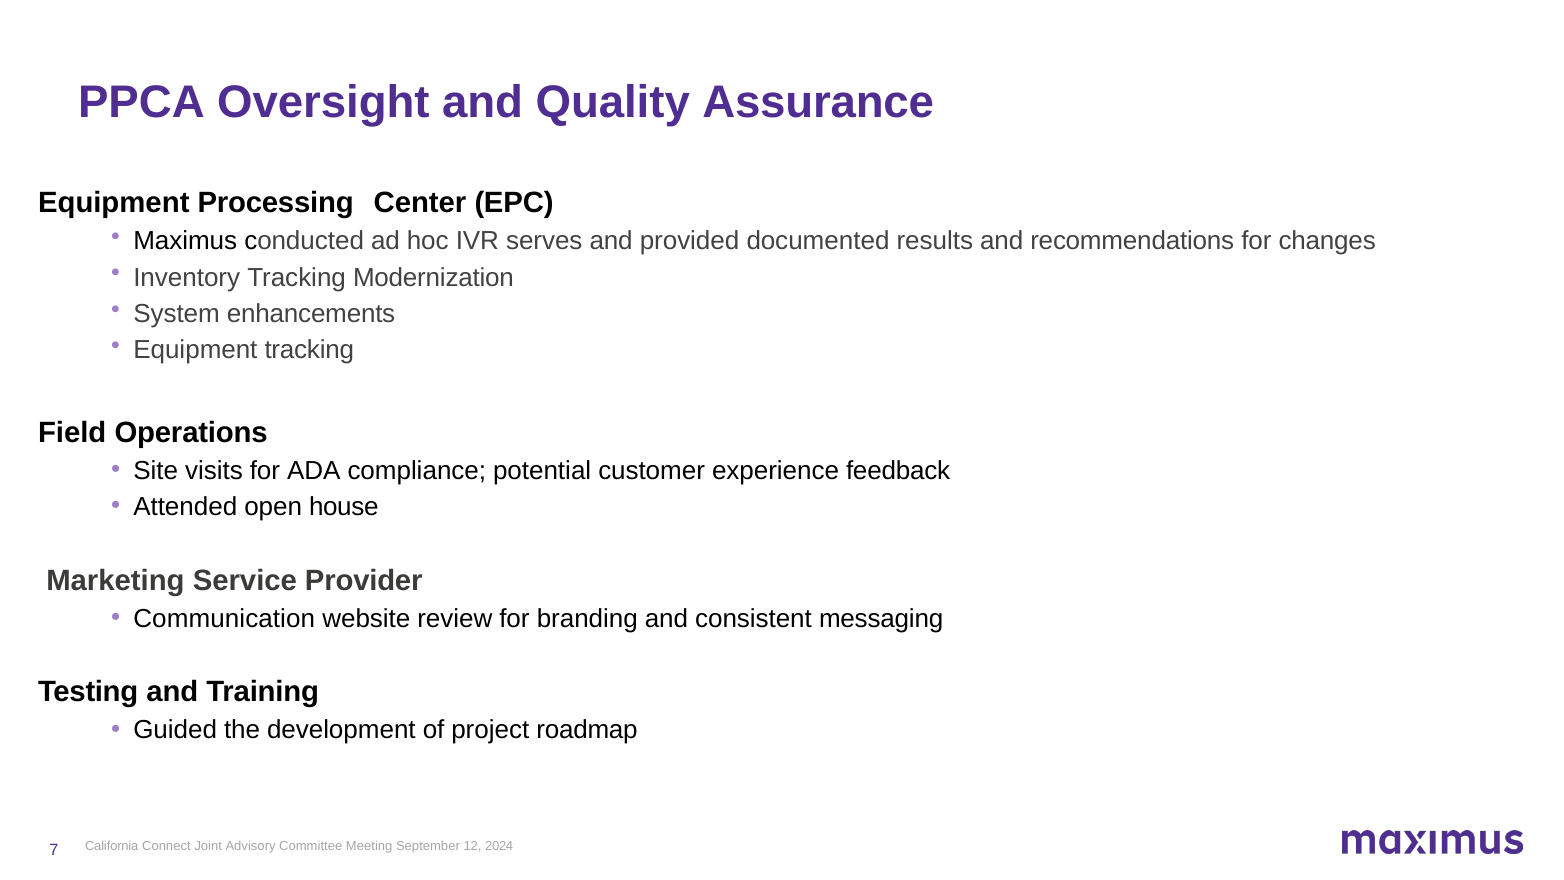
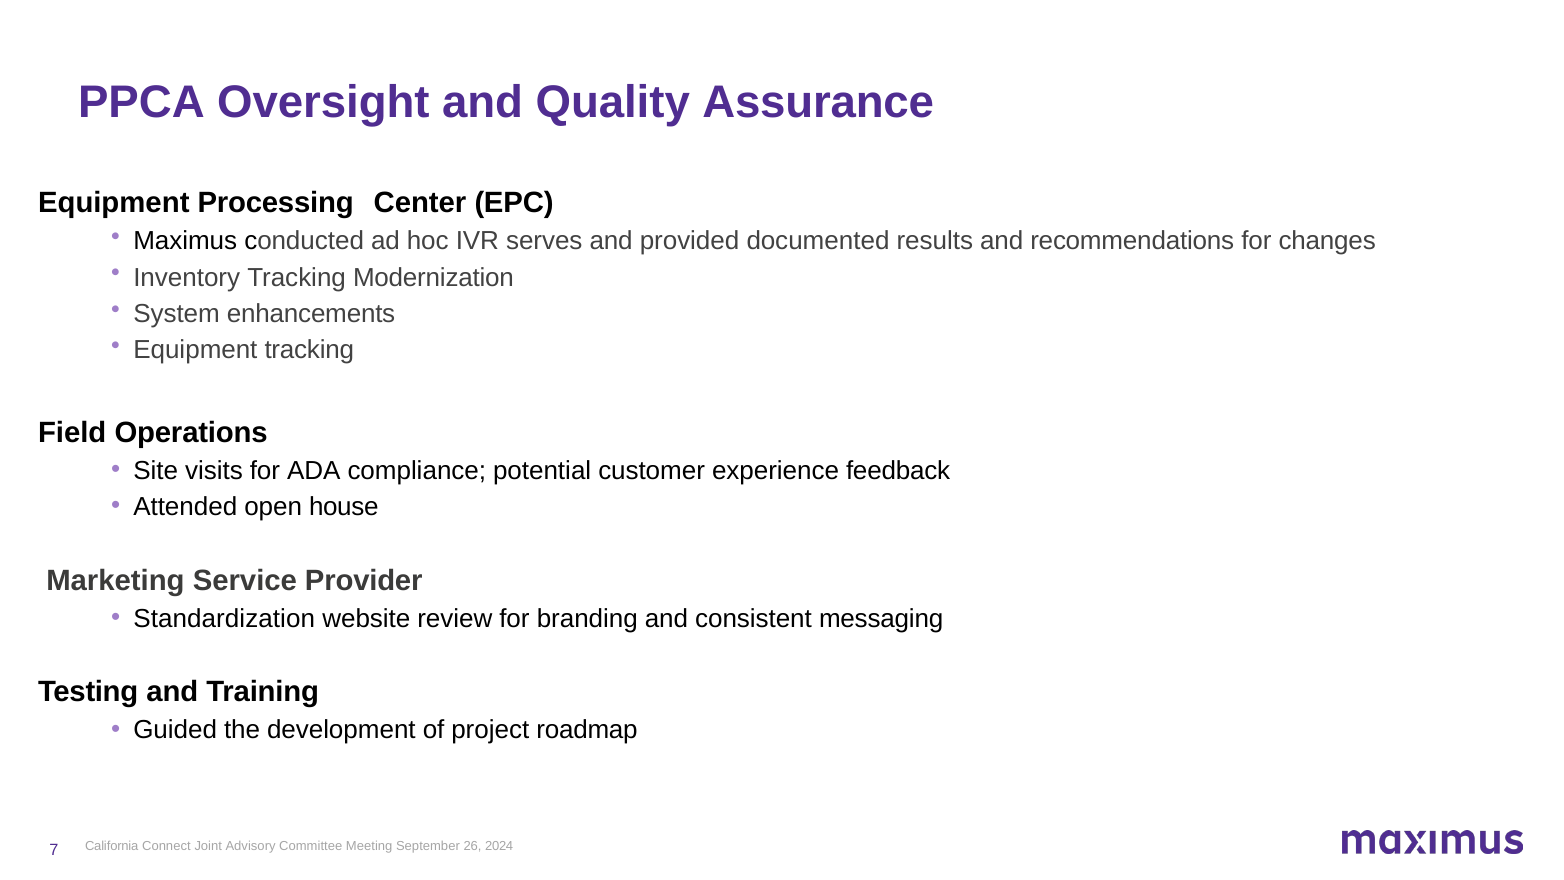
Communication: Communication -> Standardization (224, 618)
12: 12 -> 26 (473, 846)
